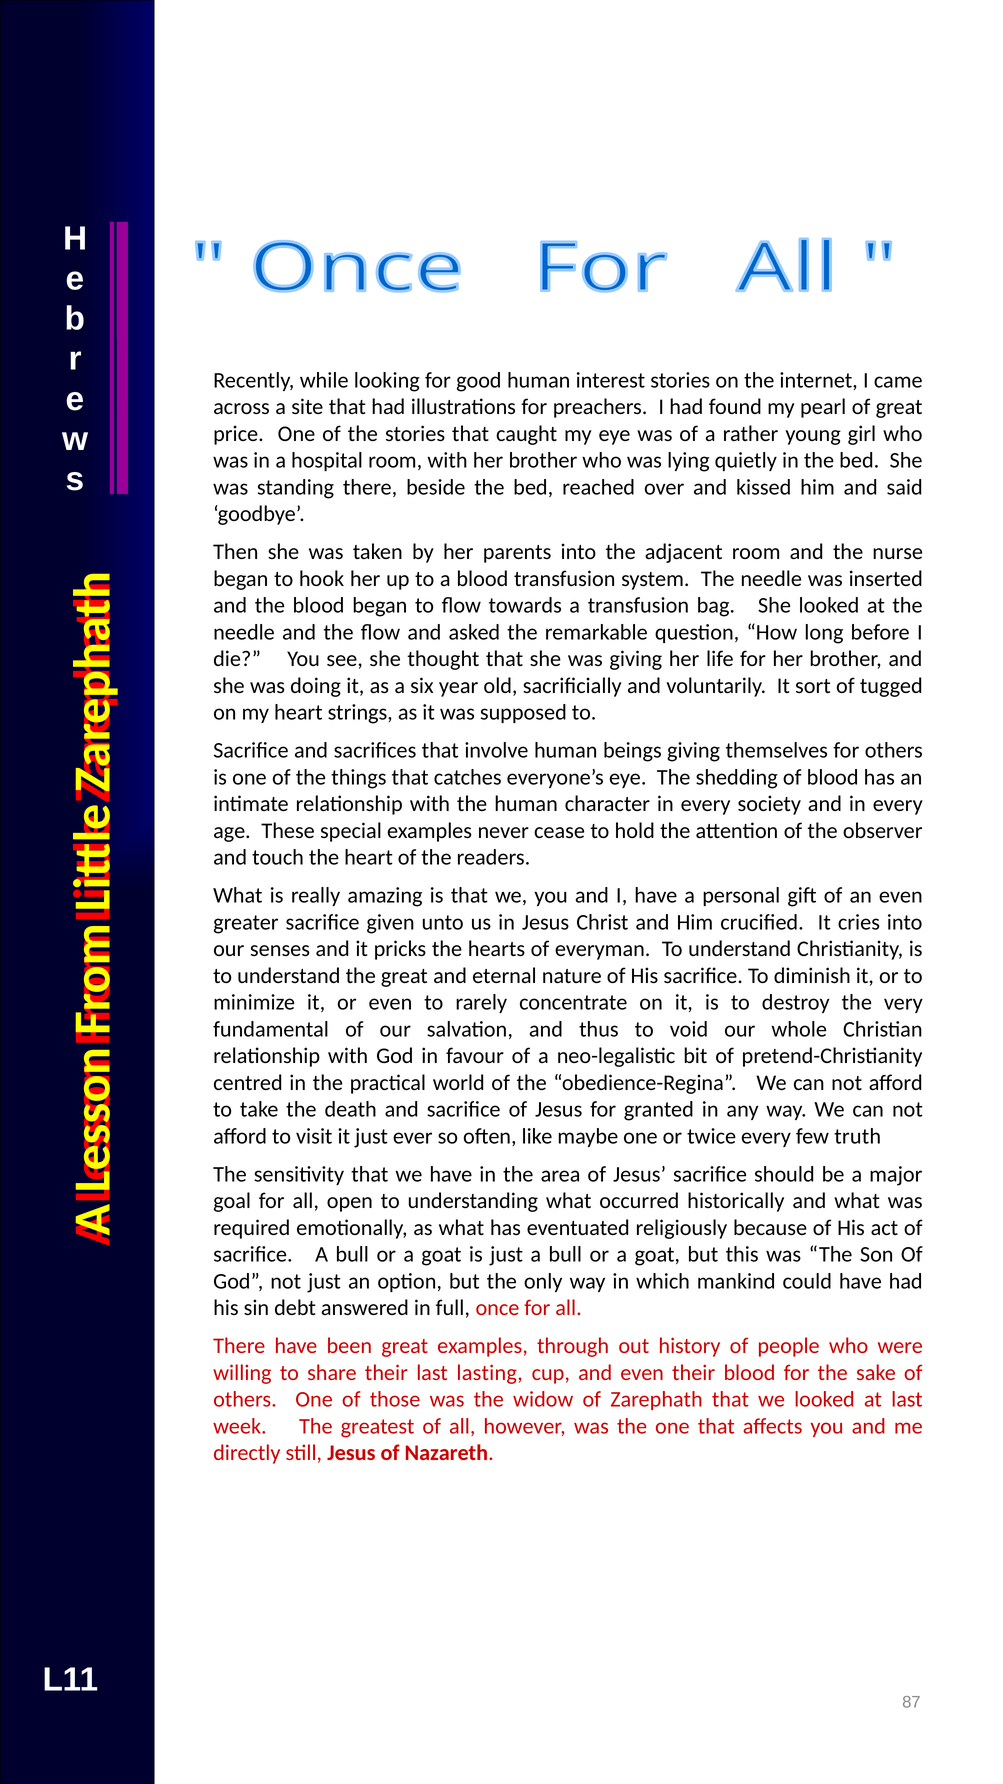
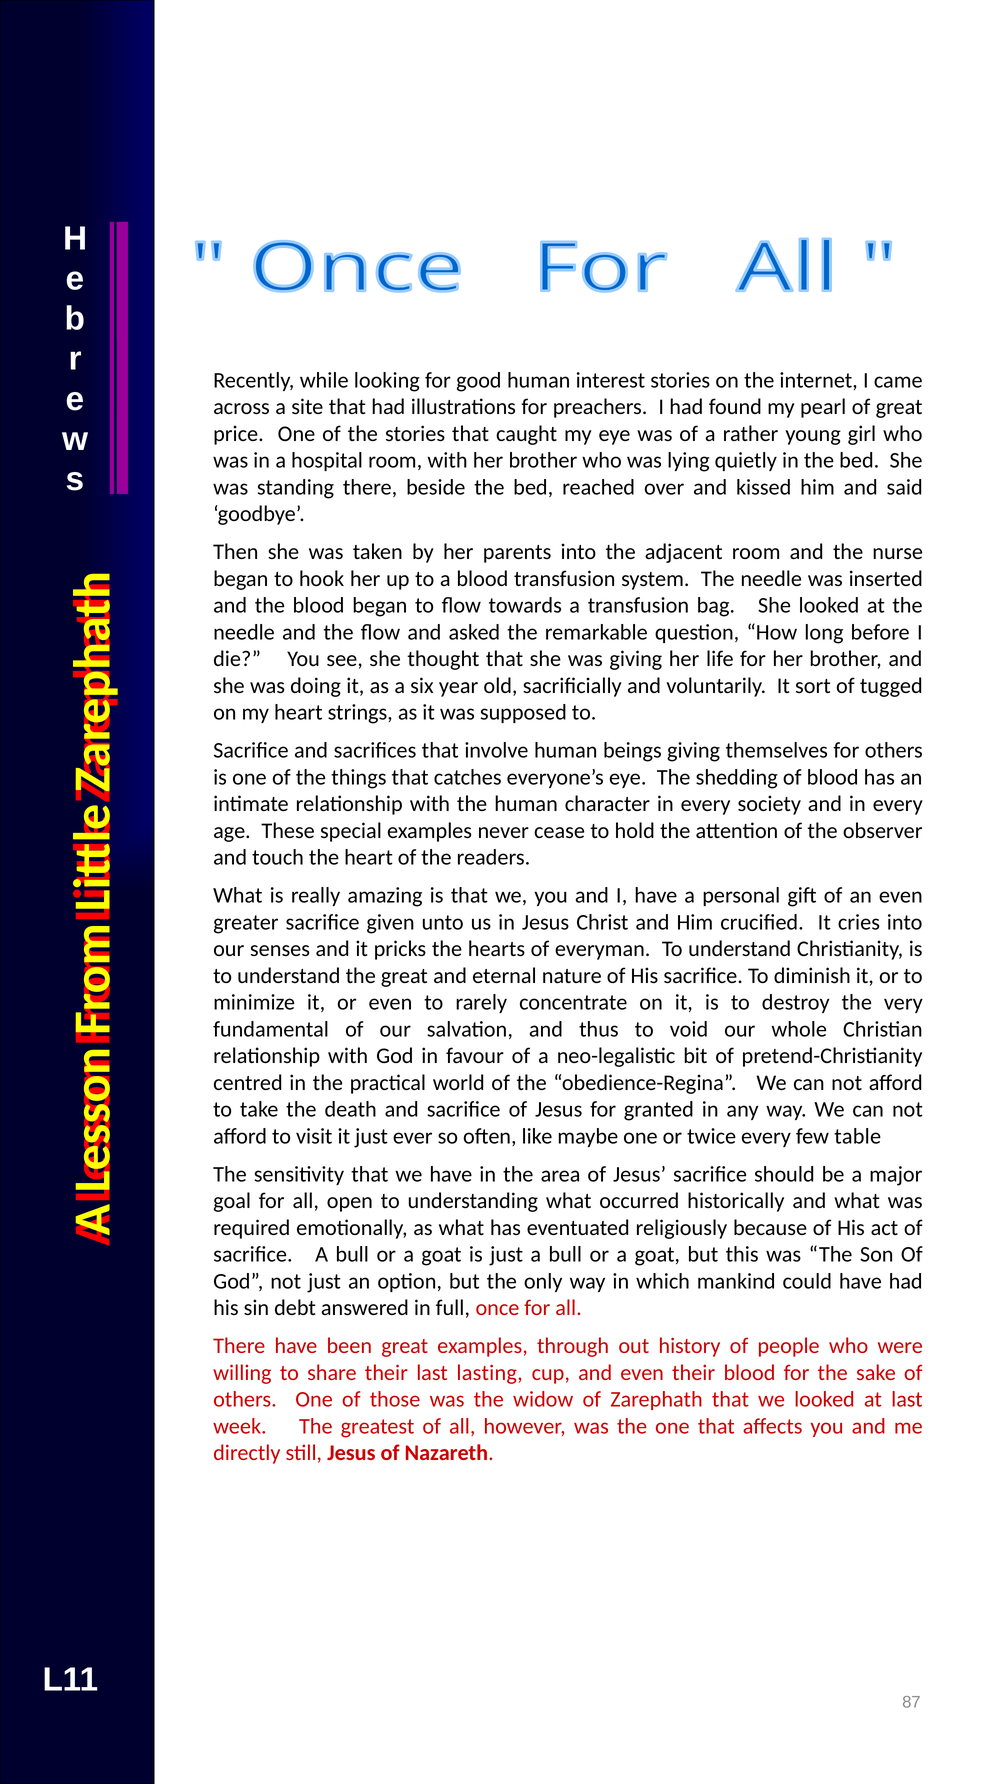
truth: truth -> table (858, 1136)
